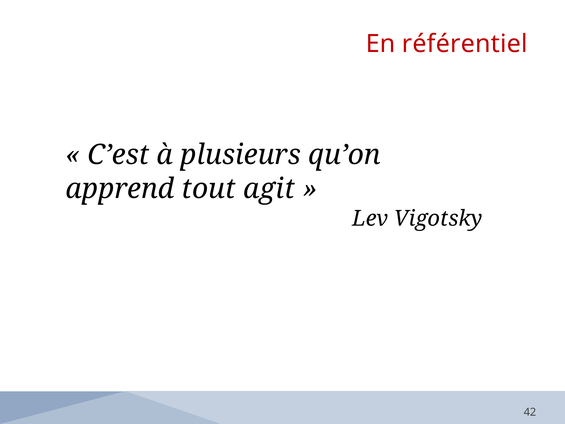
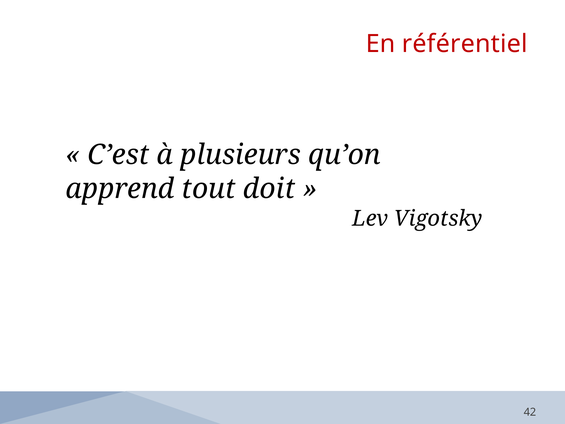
agit: agit -> doit (269, 189)
